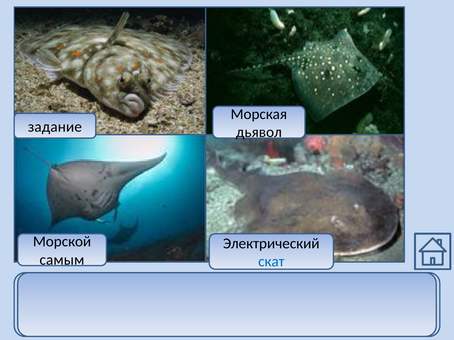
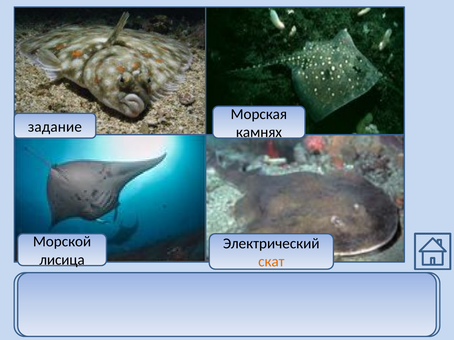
дьявол: дьявол -> камнях (259, 132)
самым: самым -> лисица (62, 260)
скат colour: blue -> orange (271, 262)
